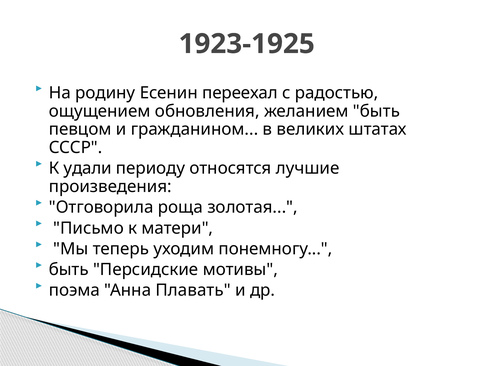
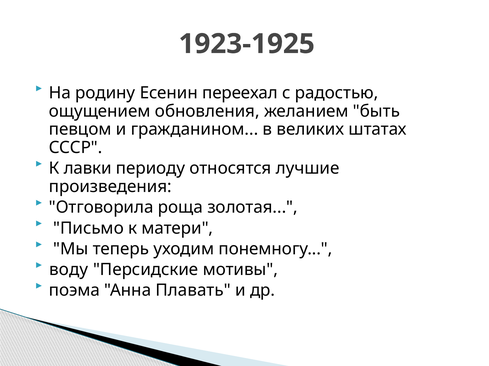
удали: удали -> лавки (88, 169)
быть: быть -> воду (69, 270)
